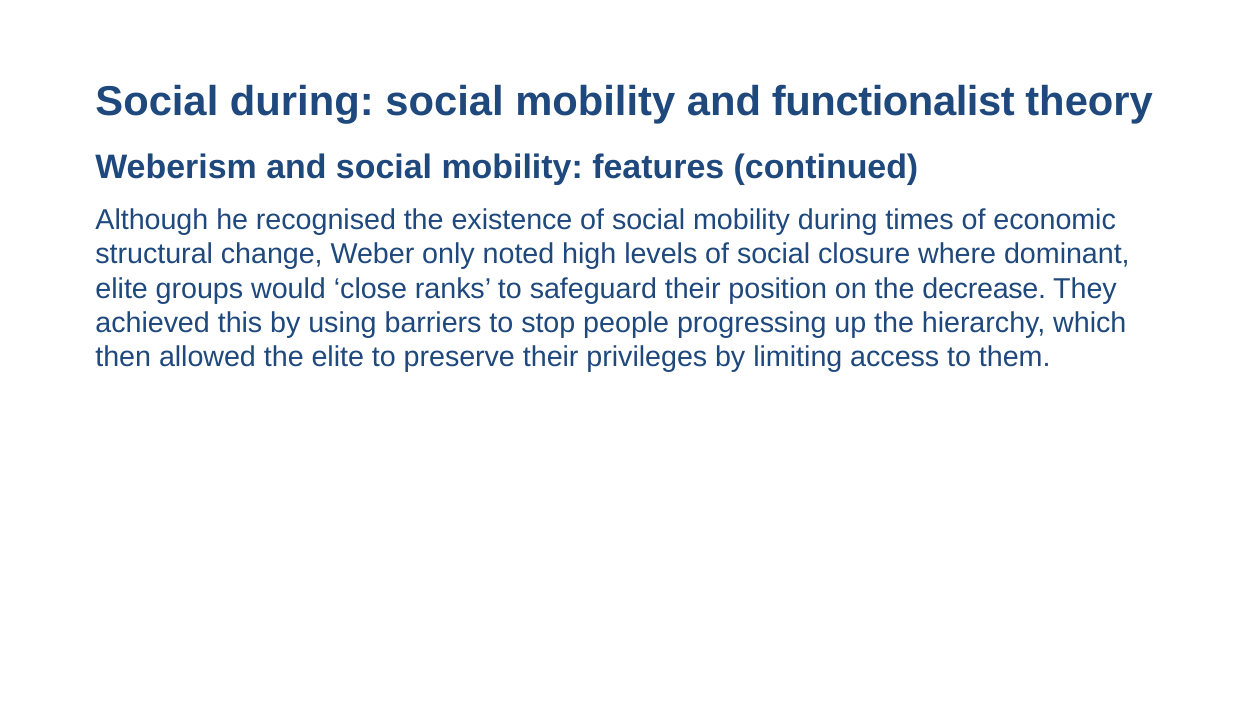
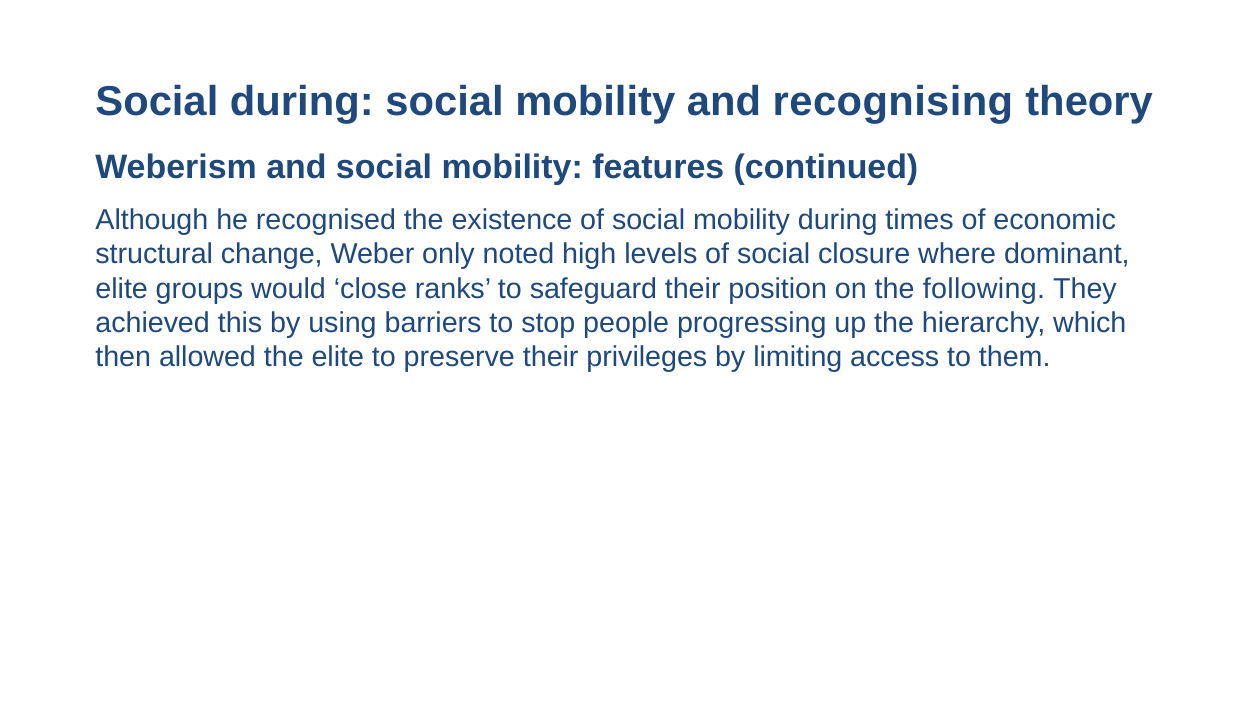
functionalist: functionalist -> recognising (893, 101)
decrease: decrease -> following (984, 289)
